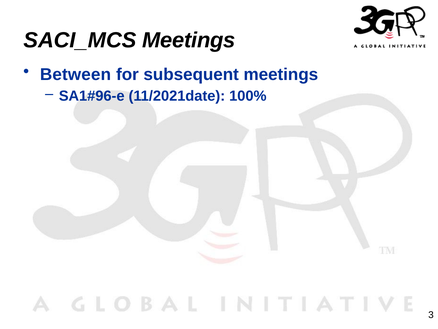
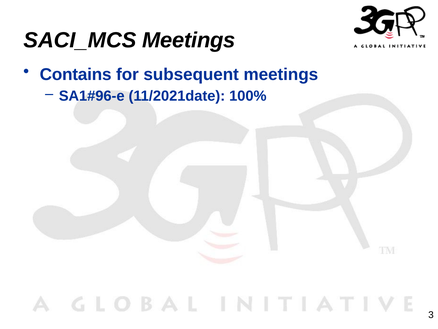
Between: Between -> Contains (76, 74)
